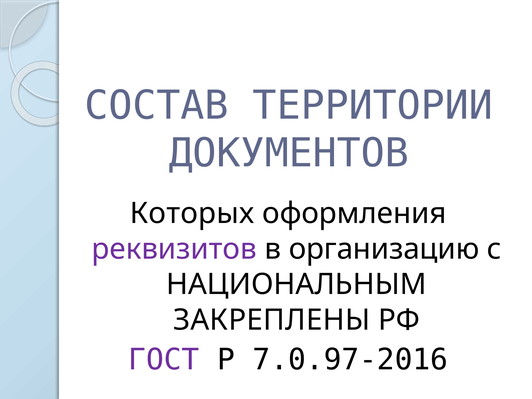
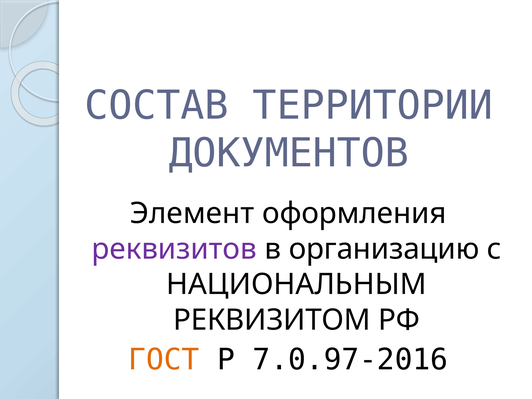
Которых: Которых -> Элемент (192, 214)
ЗАКРЕПЛЕНЫ: ЗАКРЕПЛЕНЫ -> РЕКВИЗИТОМ (272, 320)
ГОСТ colour: purple -> orange (164, 360)
